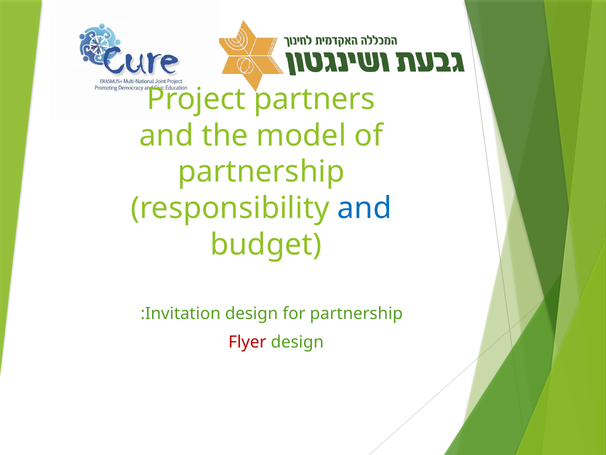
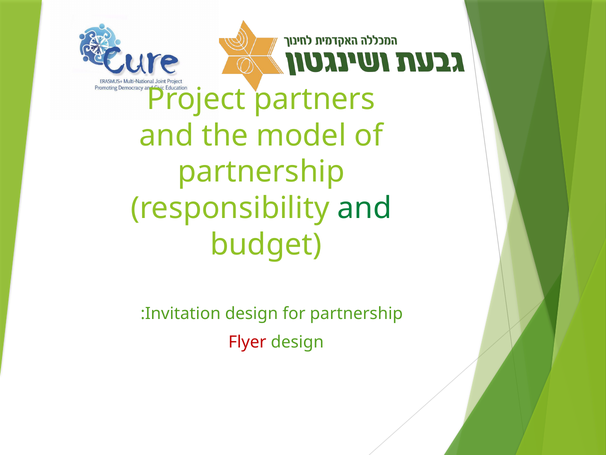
and colour: blue -> green (365, 208)
